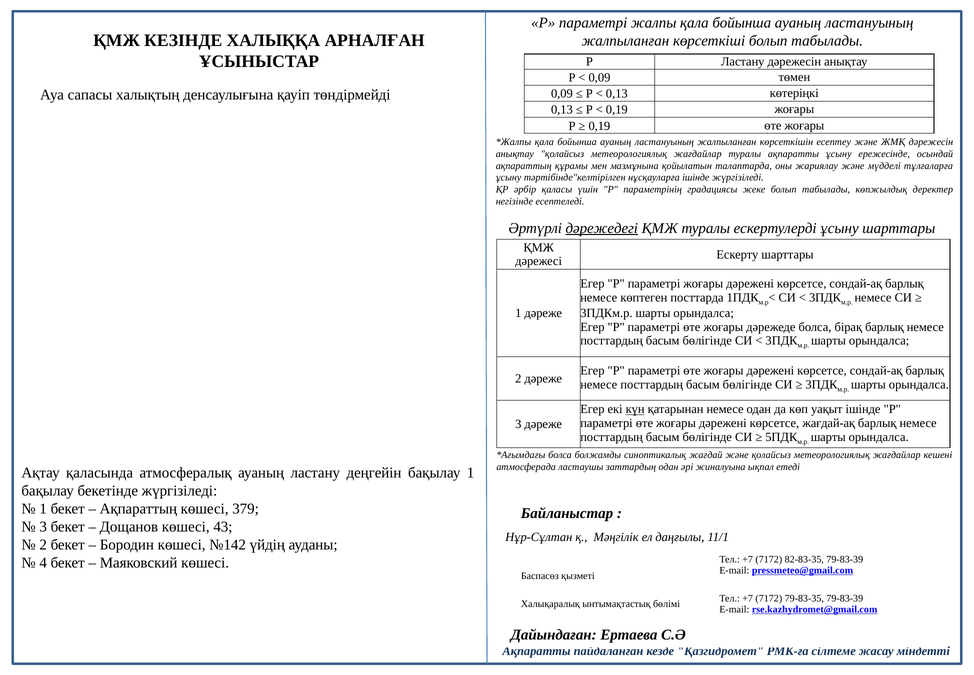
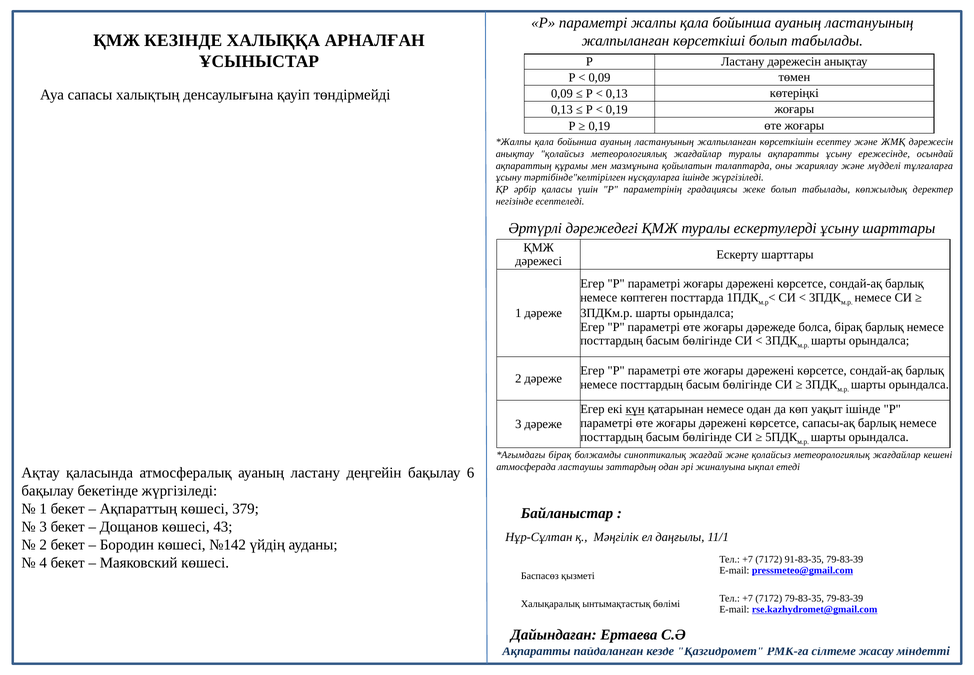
дәрежедегі underline: present -> none (602, 228)
жағдай-ақ: жағдай-ақ -> сапасы-ақ (829, 423)
болса: болса -> бірақ (560, 455)
бақылау 1: 1 -> 6 (471, 473)
82-83-35: 82-83-35 -> 91-83-35 (804, 559)
